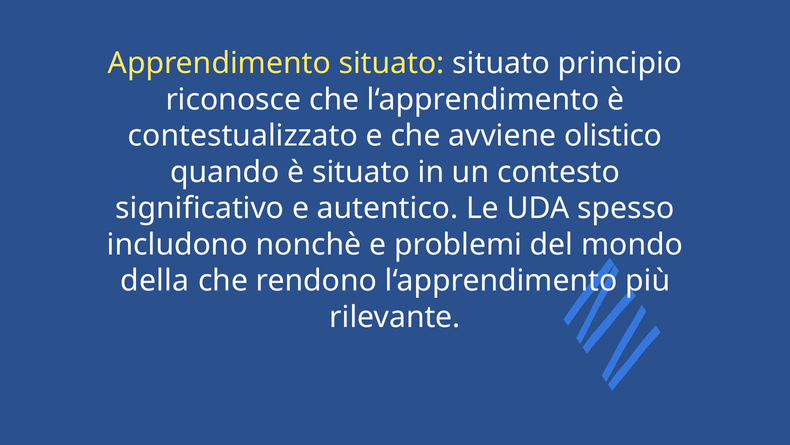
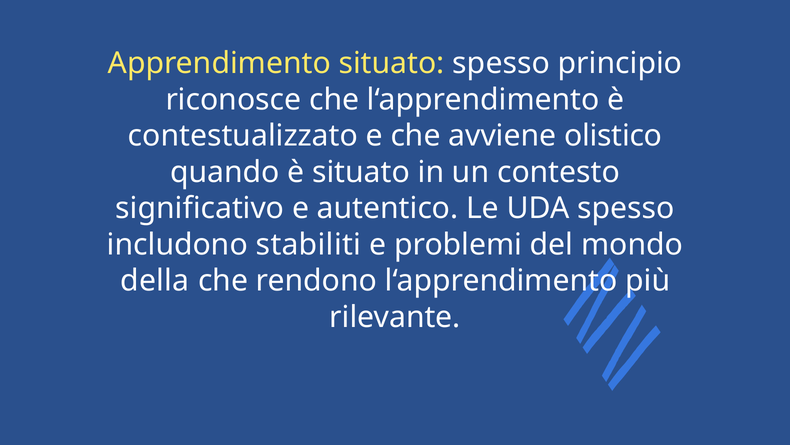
situato situato: situato -> spesso (501, 63)
nonchè: nonchè -> stabiliti (308, 244)
